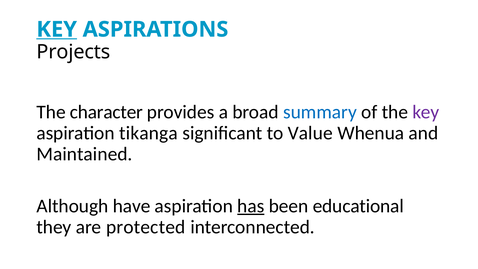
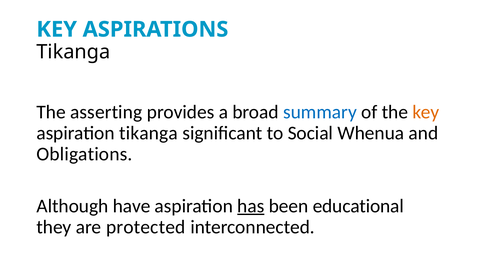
KEY underline: present -> none (57, 29)
Projects: Projects -> Tikanga (73, 52)
character: character -> asserting (106, 112)
key colour: purple -> orange (426, 112)
Value: Value -> Social (310, 133)
Maintained: Maintained -> Obligations (84, 154)
